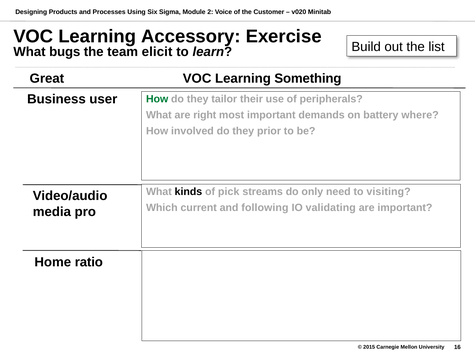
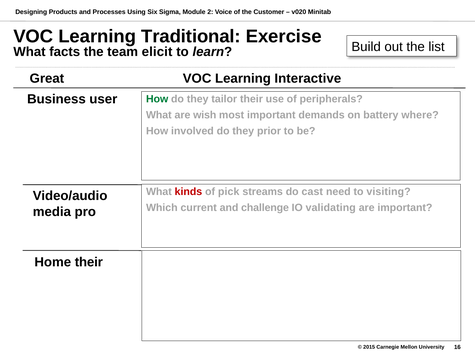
Accessory: Accessory -> Traditional (191, 36)
bugs: bugs -> facts (65, 52)
Something: Something -> Interactive (308, 79)
right: right -> wish (205, 115)
kinds colour: black -> red (188, 192)
only: only -> cast (312, 192)
following: following -> challenge (265, 208)
Home ratio: ratio -> their (89, 262)
